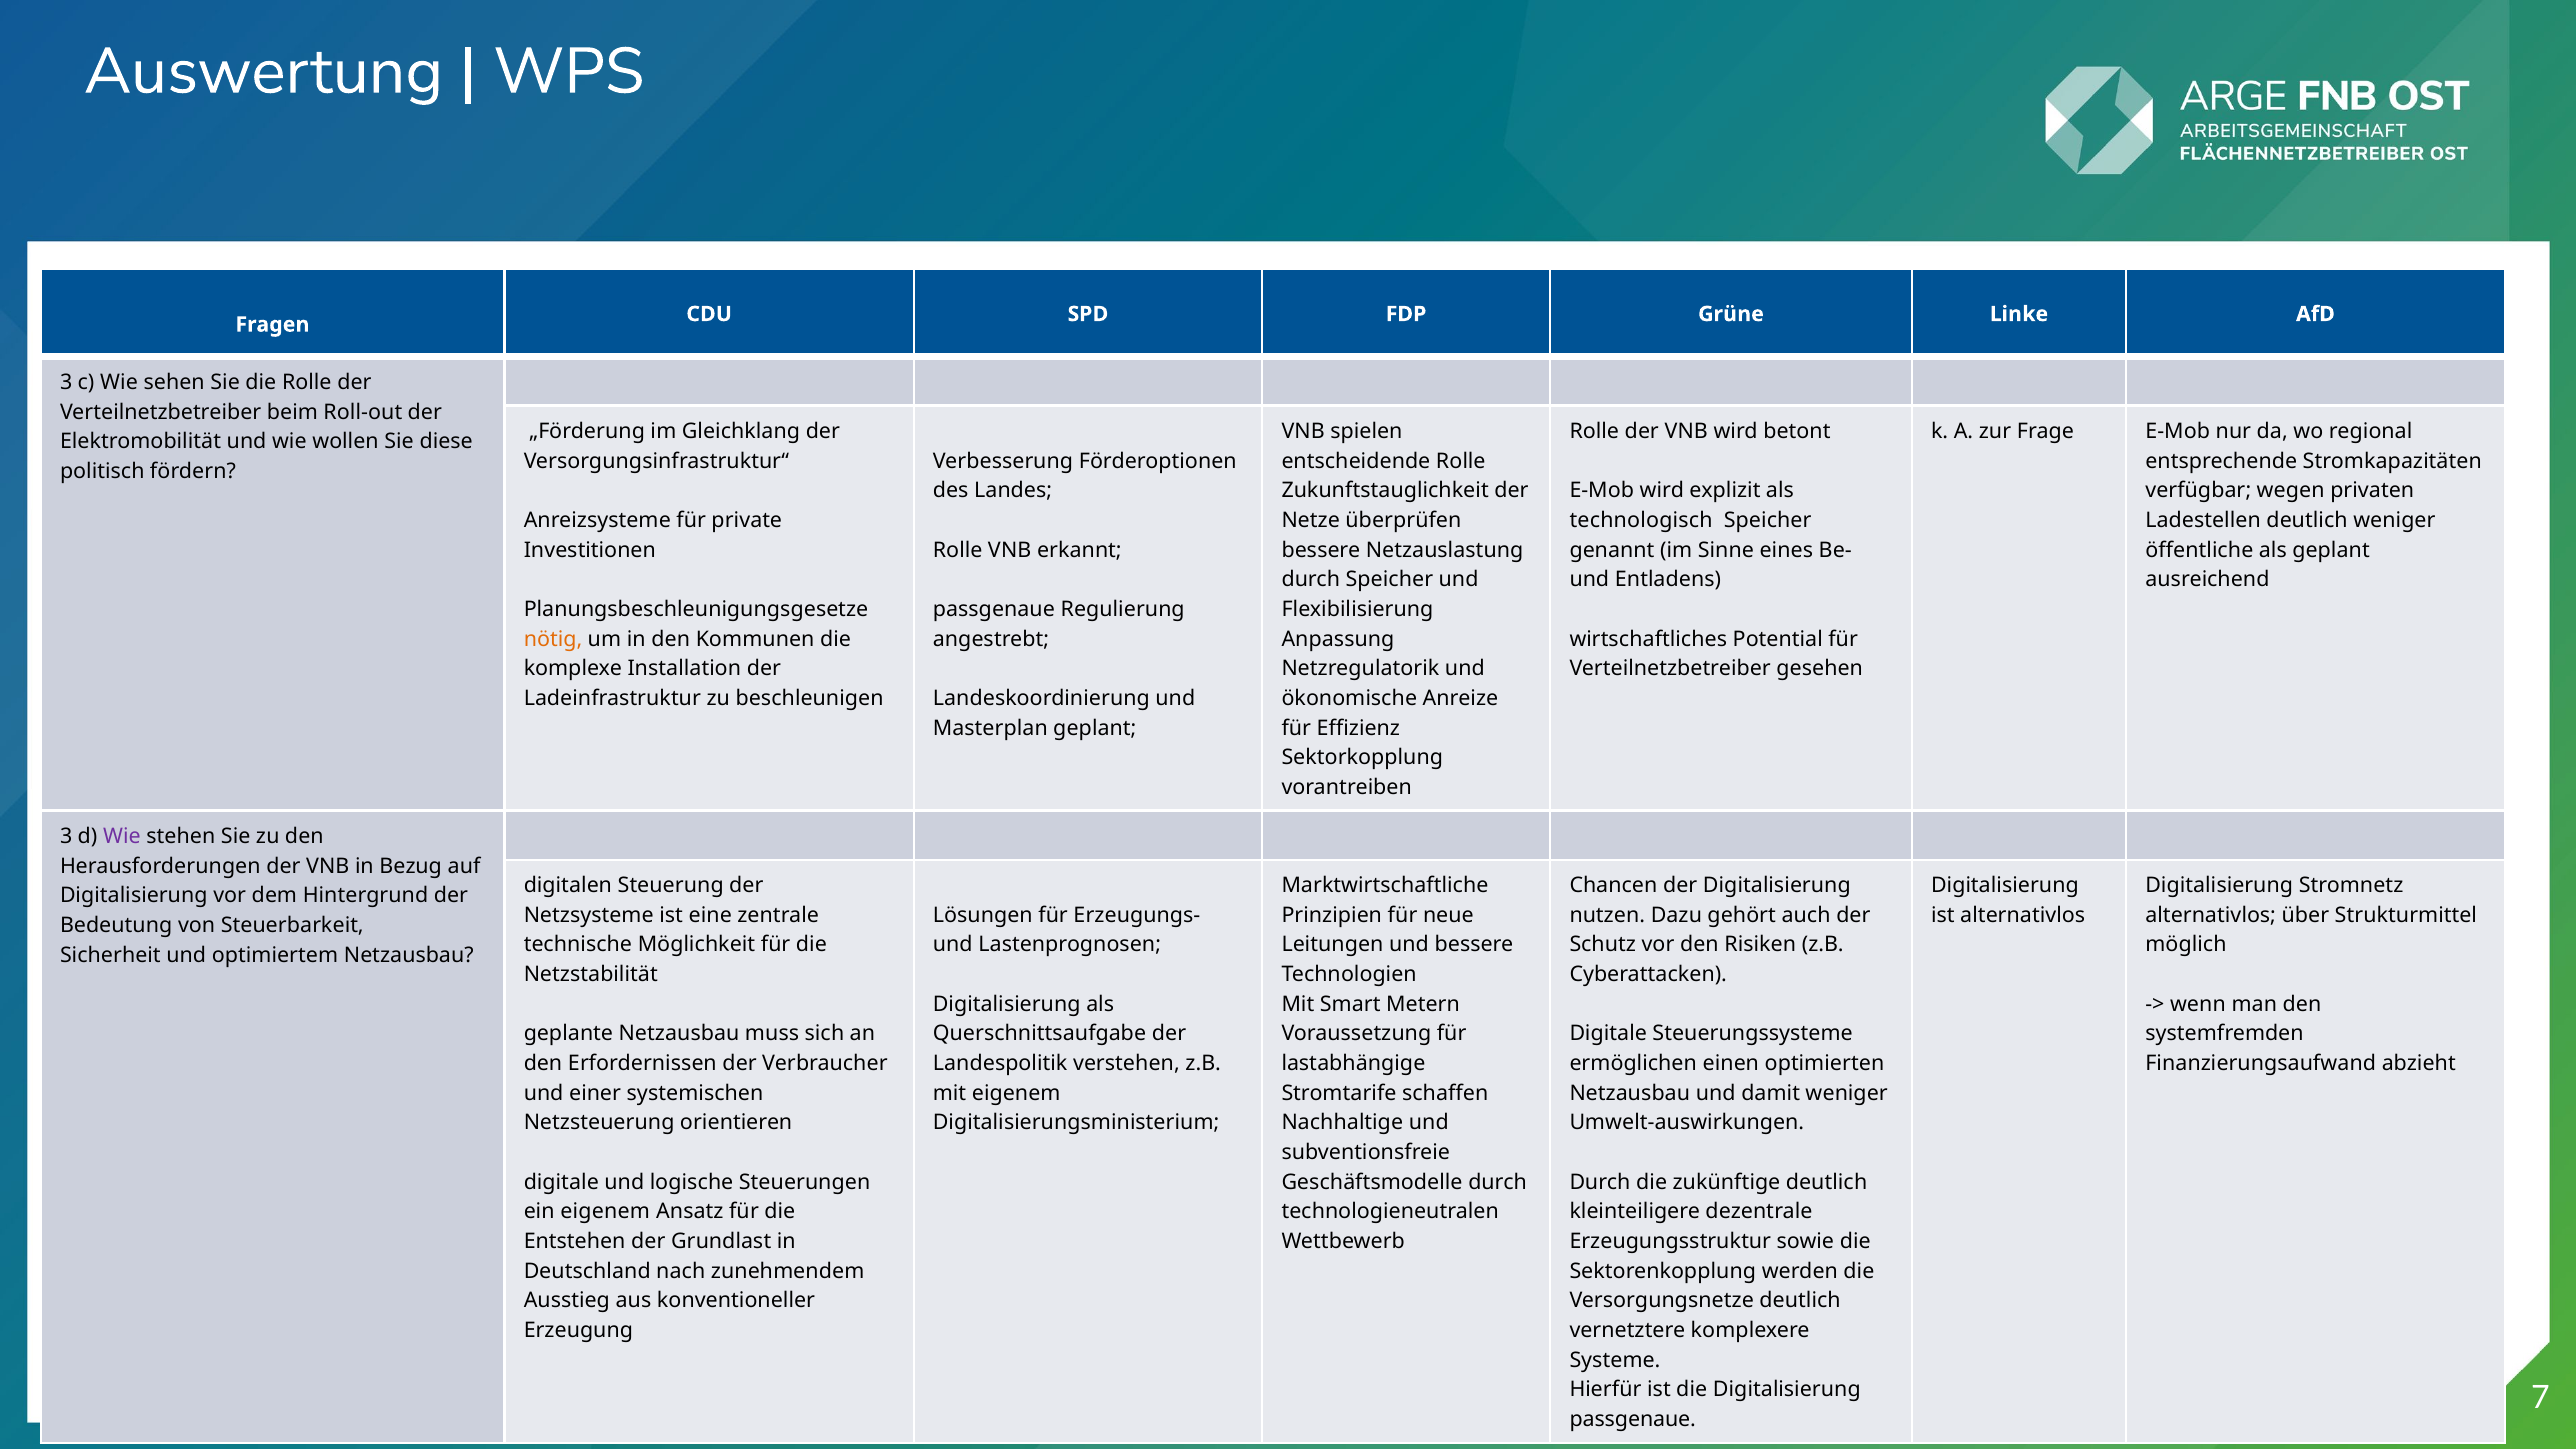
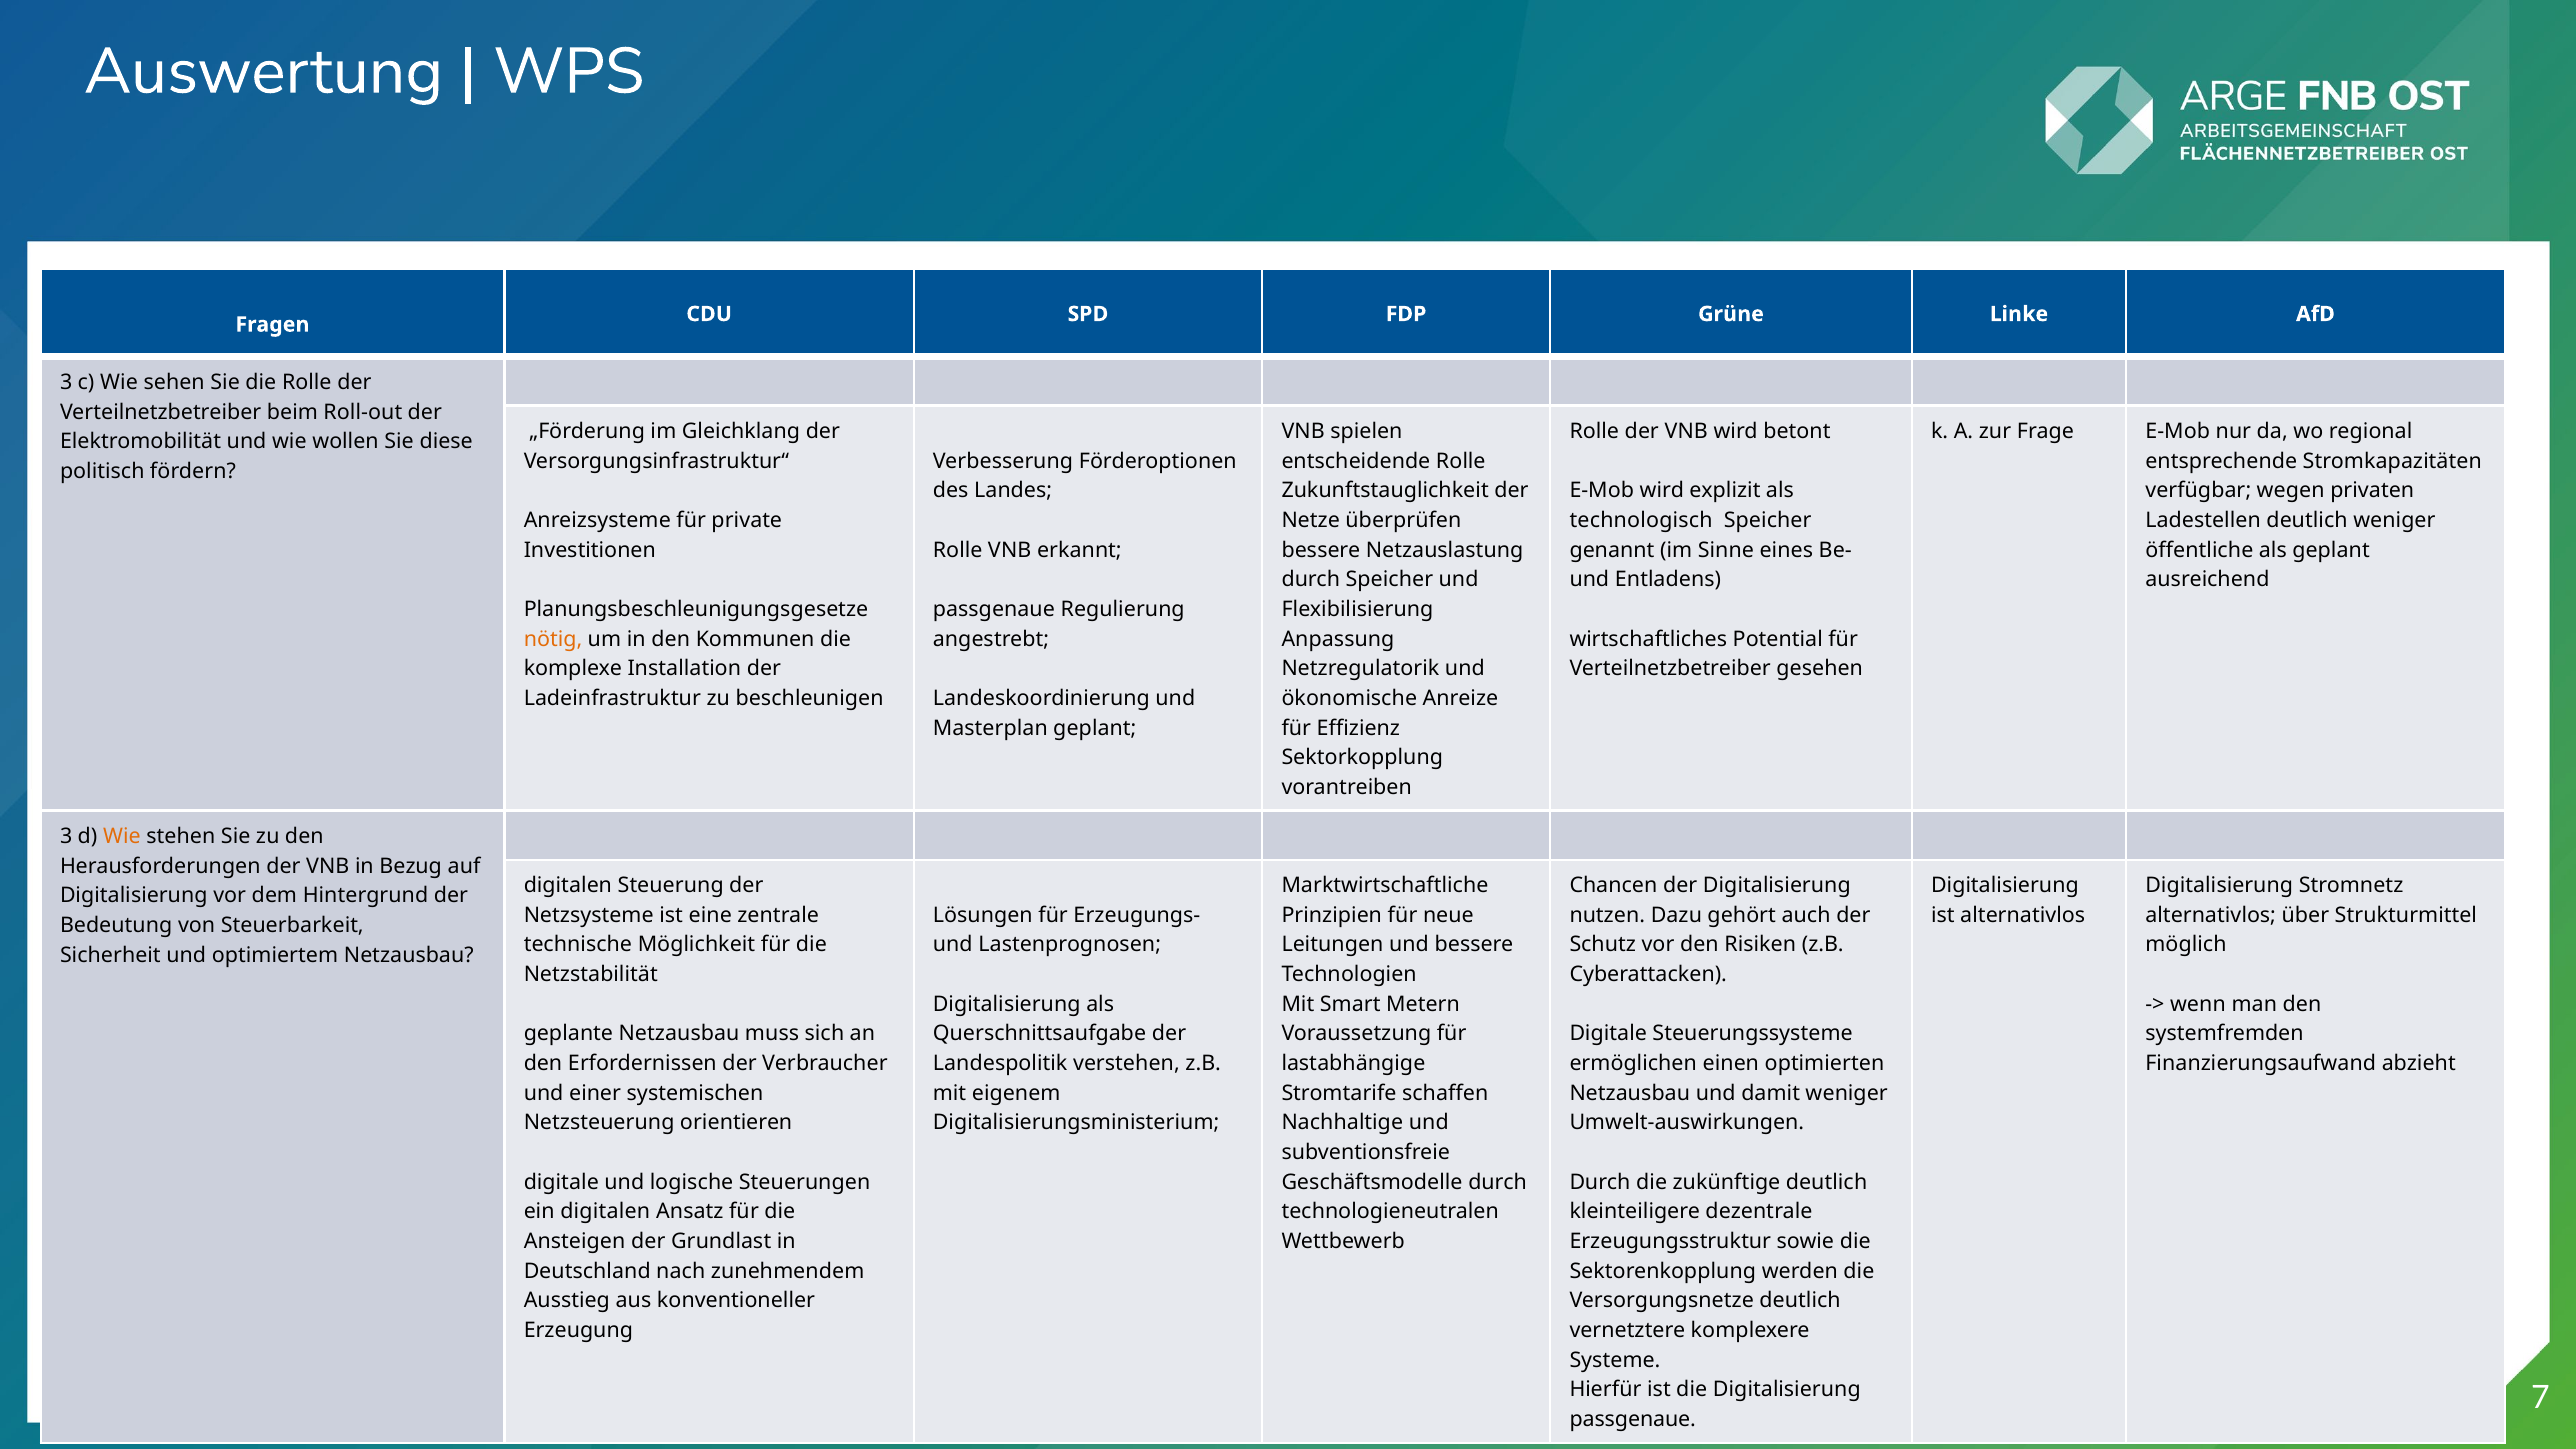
Wie colour: purple -> orange (122, 836)
ein eigenem: eigenem -> digitalen (605, 1212)
Entstehen: Entstehen -> Ansteigen (575, 1241)
